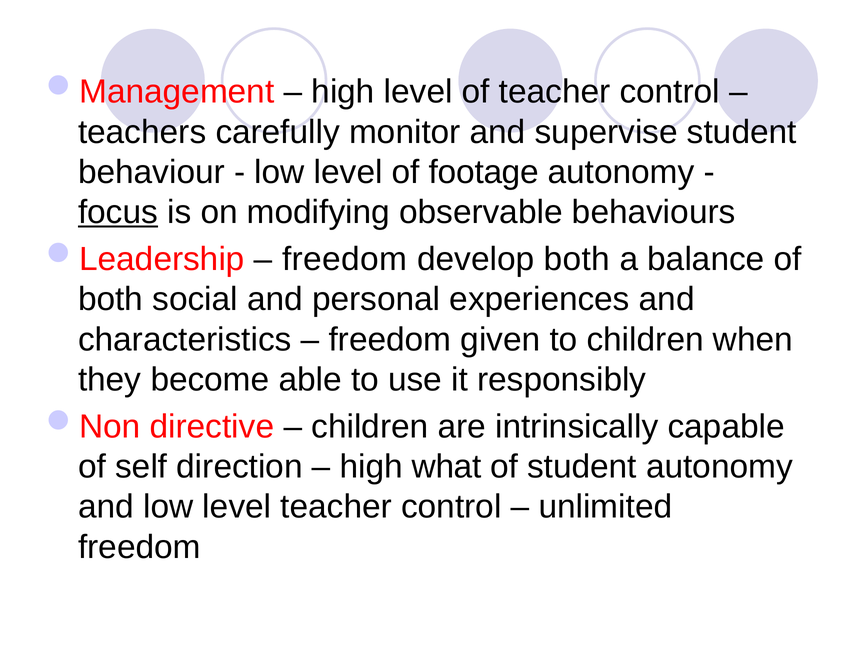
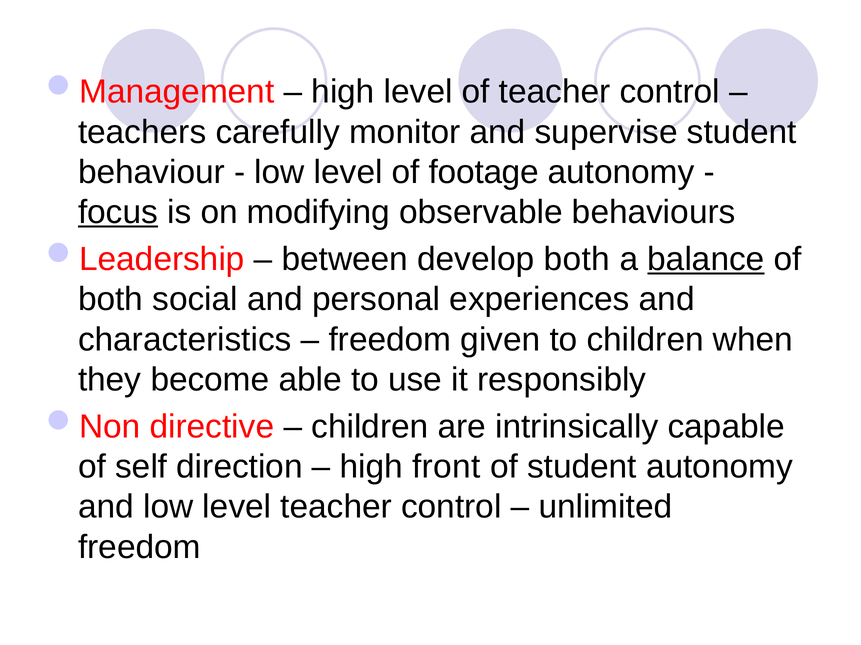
freedom: freedom -> between (345, 259)
balance underline: none -> present (706, 259)
what: what -> front (446, 467)
